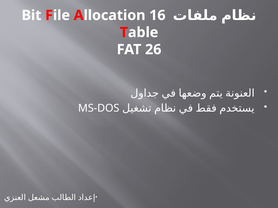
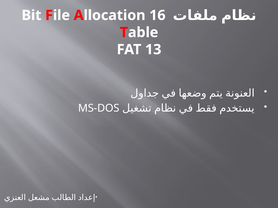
26: 26 -> 13 (153, 50)
